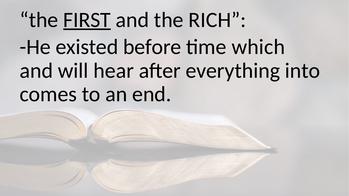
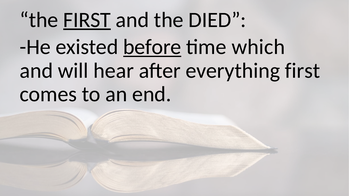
RICH: RICH -> DIED (217, 20)
before underline: none -> present (152, 47)
everything into: into -> first (303, 71)
